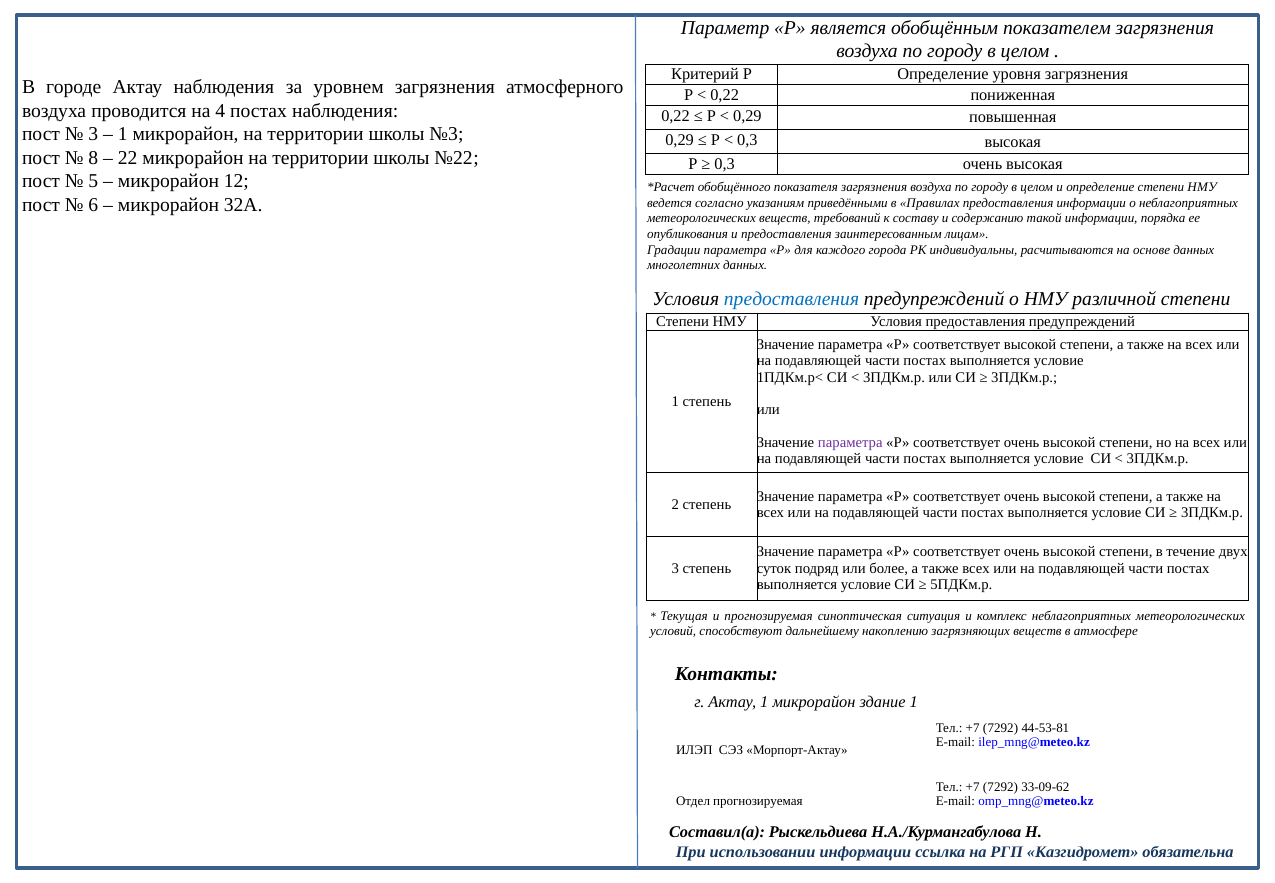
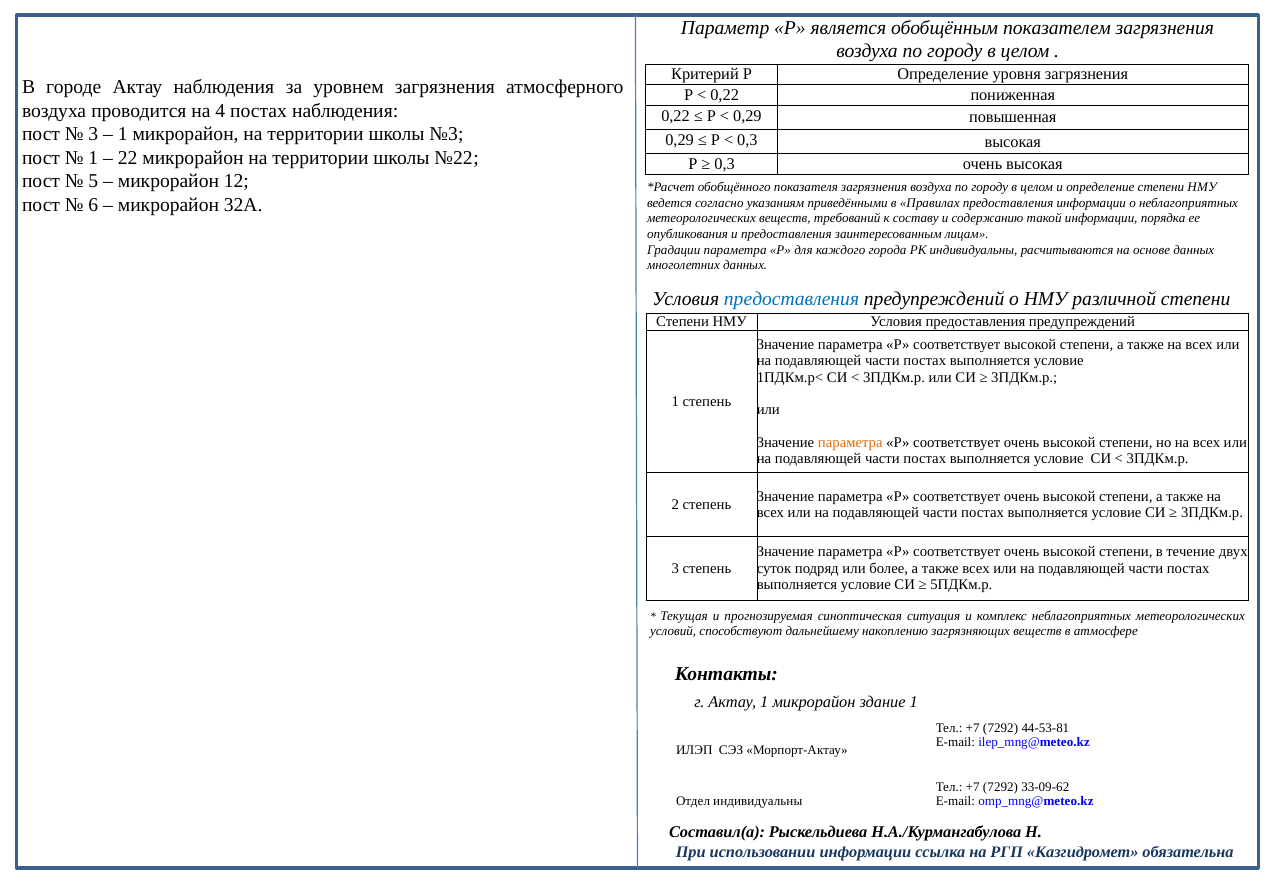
8: 8 -> 1 (93, 158)
параметра colour: purple -> orange (850, 442)
Отдел прогнозируемая: прогнозируемая -> индивидуальны (758, 801)
